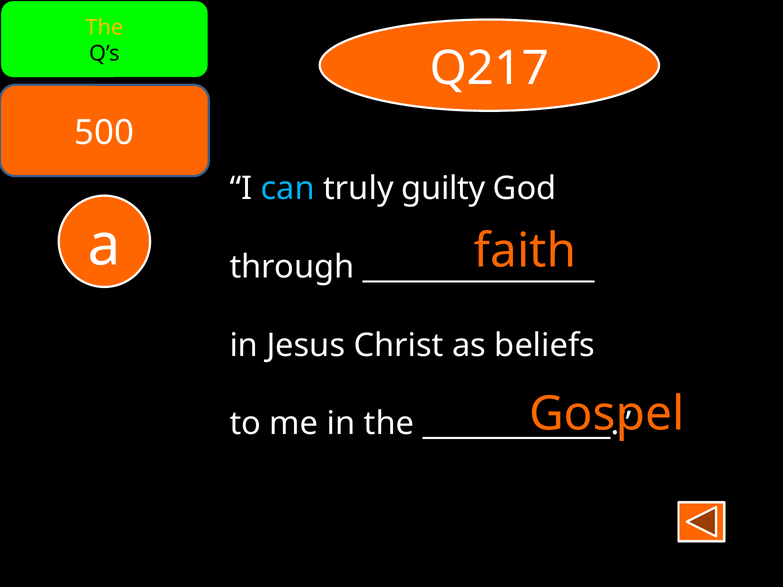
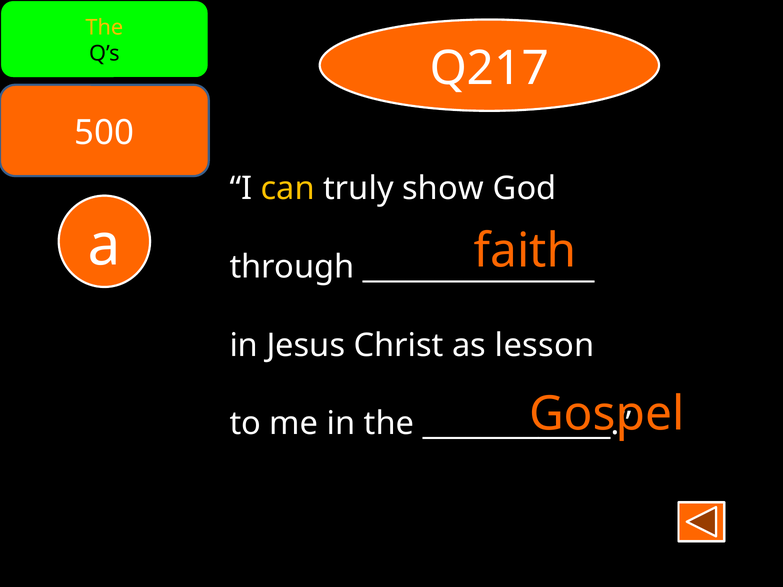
can colour: light blue -> yellow (288, 189)
guilty: guilty -> show (443, 189)
beliefs: beliefs -> lesson (545, 345)
